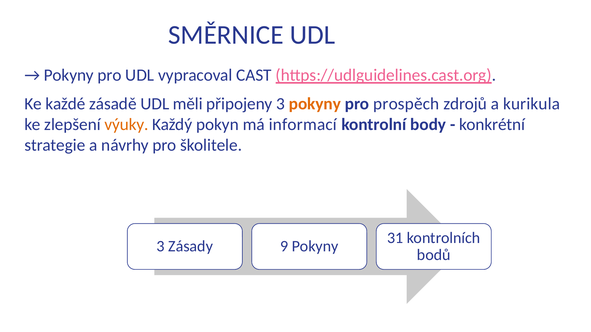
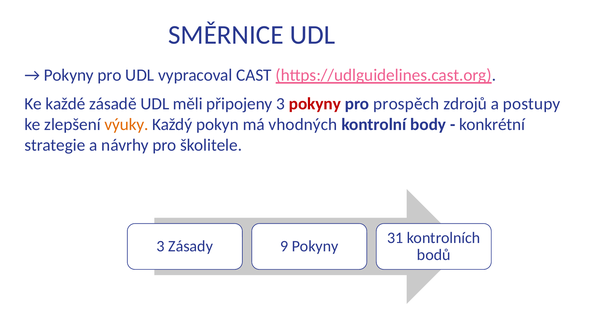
pokyny colour: orange -> red (315, 104)
kurikula: kurikula -> postupy (532, 104)
informací: informací -> vhodných (303, 125)
